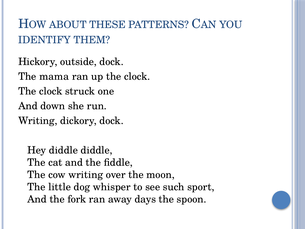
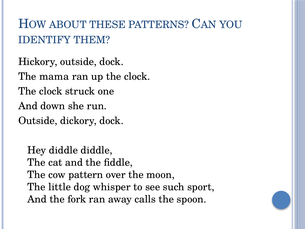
Writing: Writing -> Outside (38, 121)
cow writing: writing -> pattern (86, 175)
days: days -> calls (145, 199)
